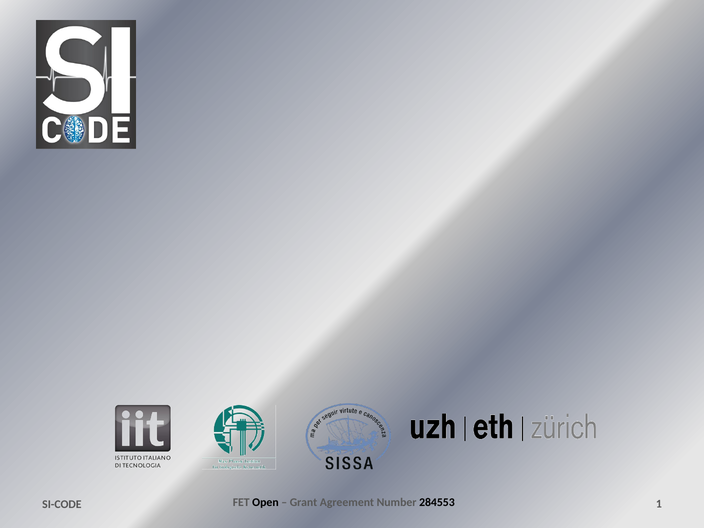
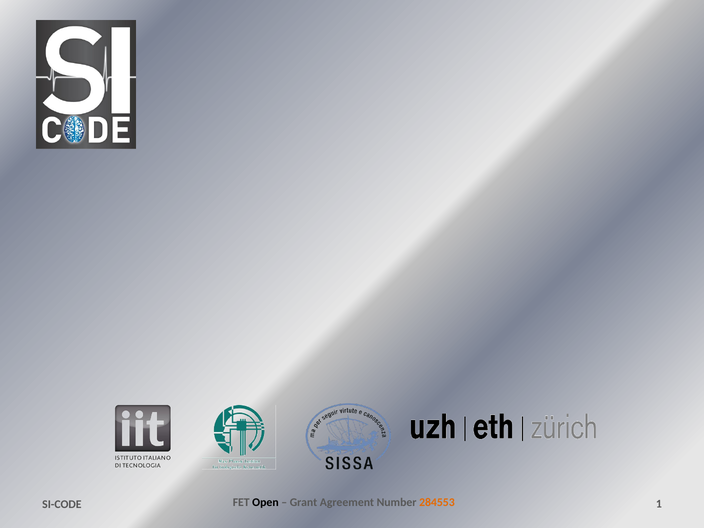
284553 colour: black -> orange (437, 502)
